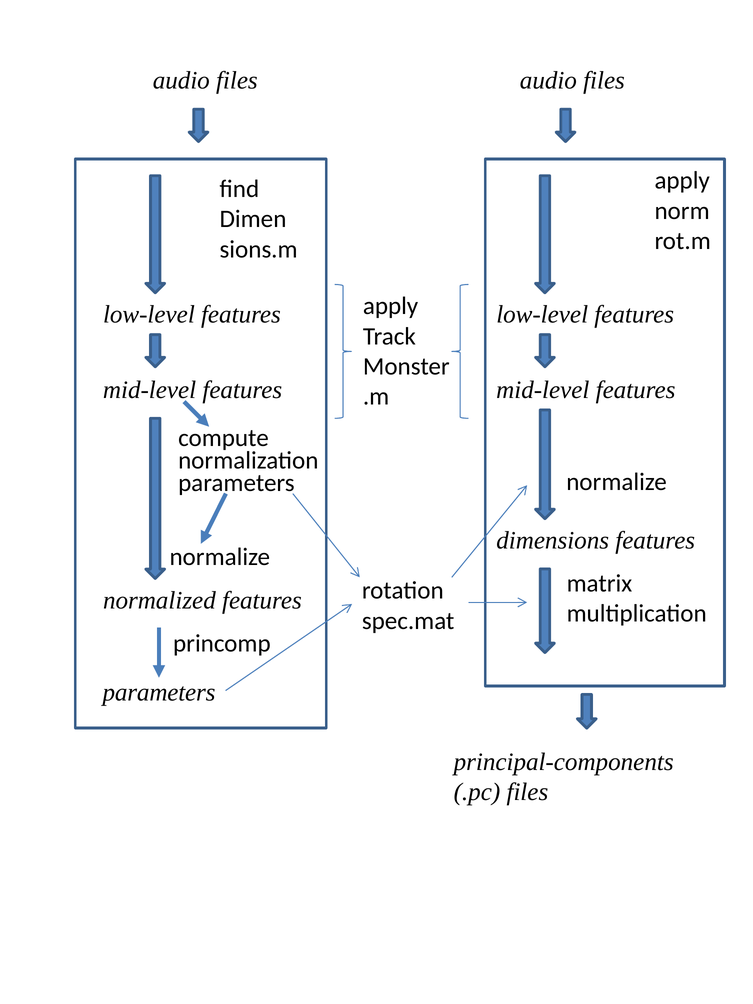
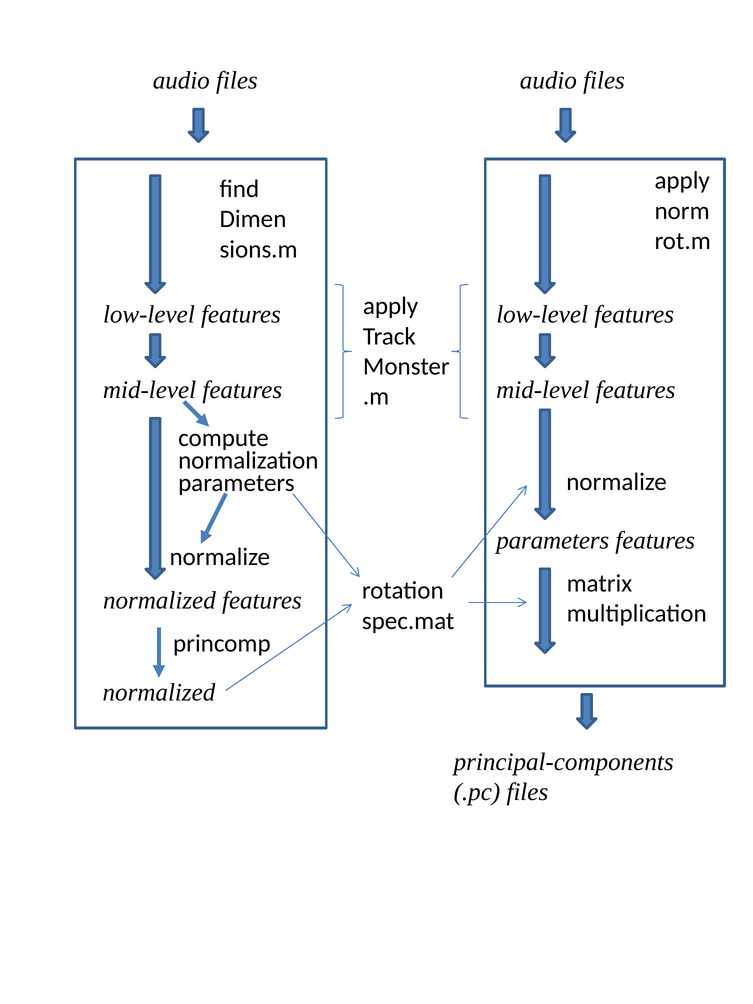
dimensions: dimensions -> parameters (553, 540)
parameters: parameters -> normalized (159, 692)
